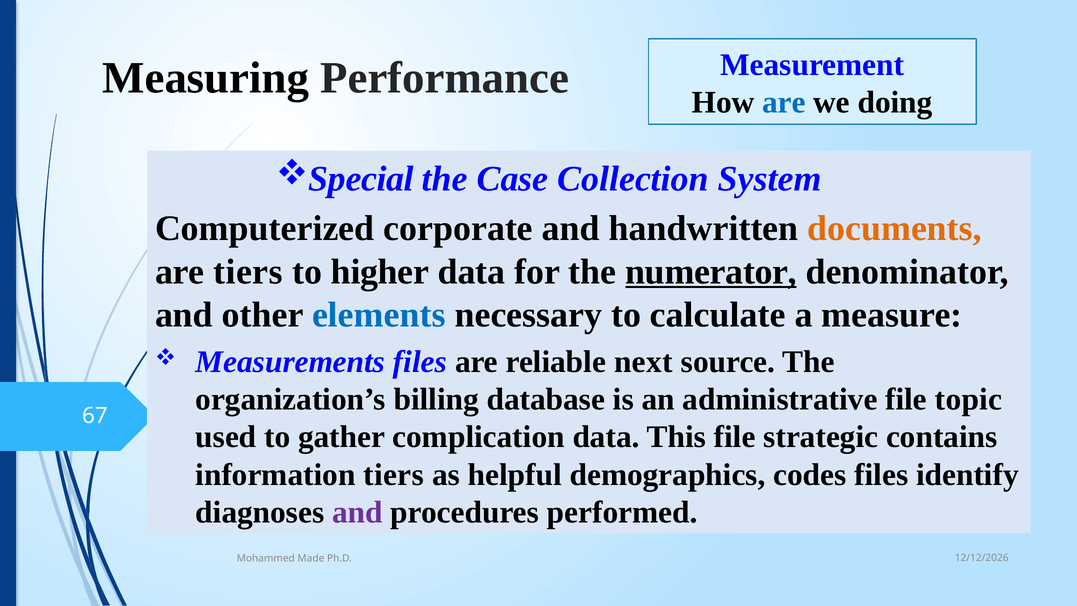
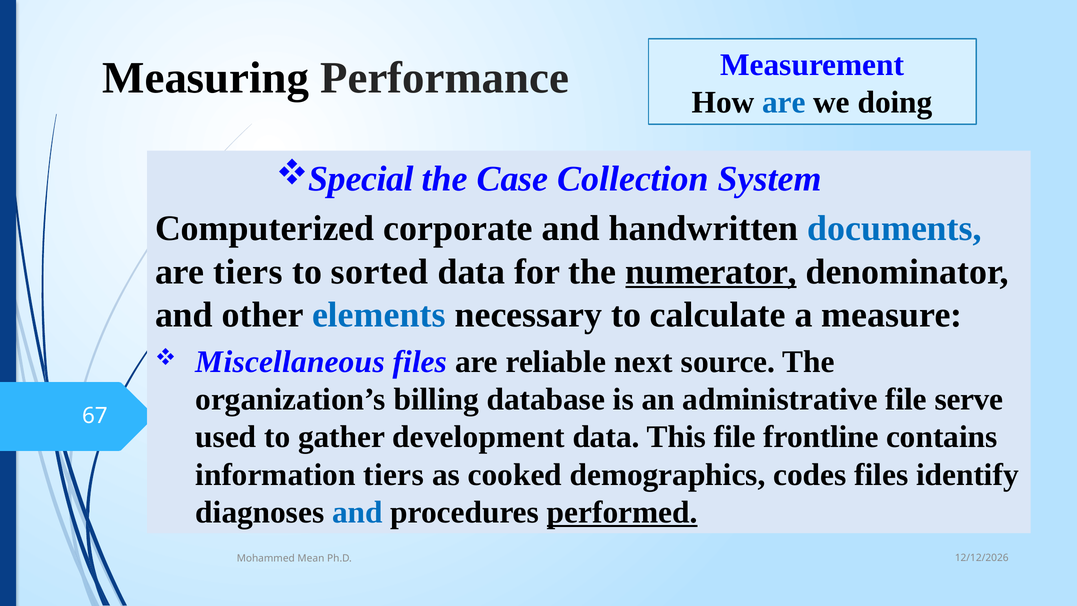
documents colour: orange -> blue (895, 229)
higher: higher -> sorted (380, 272)
Measurements: Measurements -> Miscellaneous (290, 362)
topic: topic -> serve (969, 399)
complication: complication -> development (478, 437)
strategic: strategic -> frontline (821, 437)
helpful: helpful -> cooked (515, 475)
and colour: purple -> blue (357, 512)
performed underline: none -> present (622, 512)
Made: Made -> Mean (311, 558)
